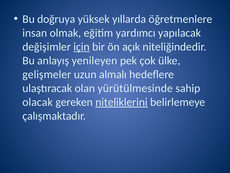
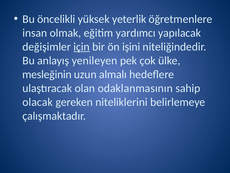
doğruya: doğruya -> öncelikli (56, 19)
yıllarda: yıllarda -> yeterlik (129, 19)
açık: açık -> işini (131, 47)
gelişmeler: gelişmeler -> mesleğinin (47, 74)
yürütülmesinde: yürütülmesinde -> odaklanmasının (135, 88)
niteliklerini underline: present -> none (121, 102)
